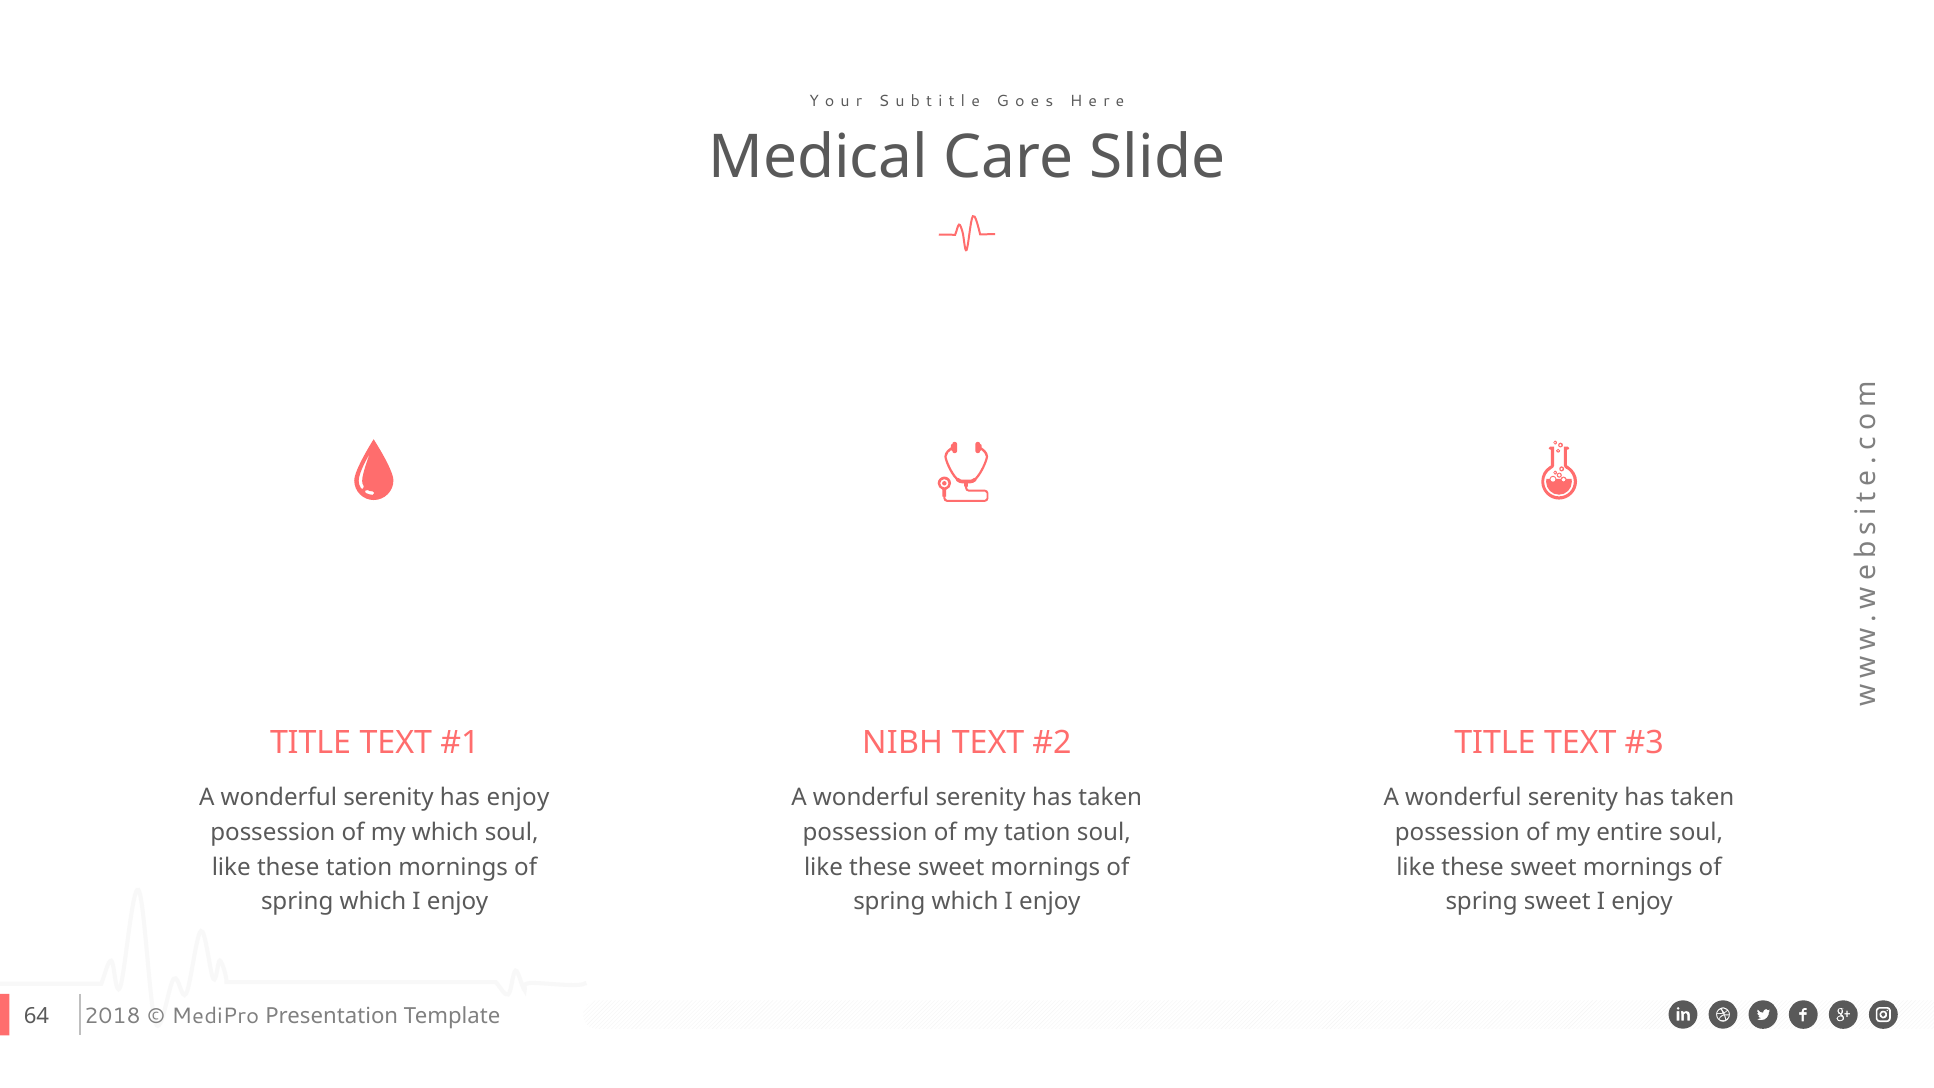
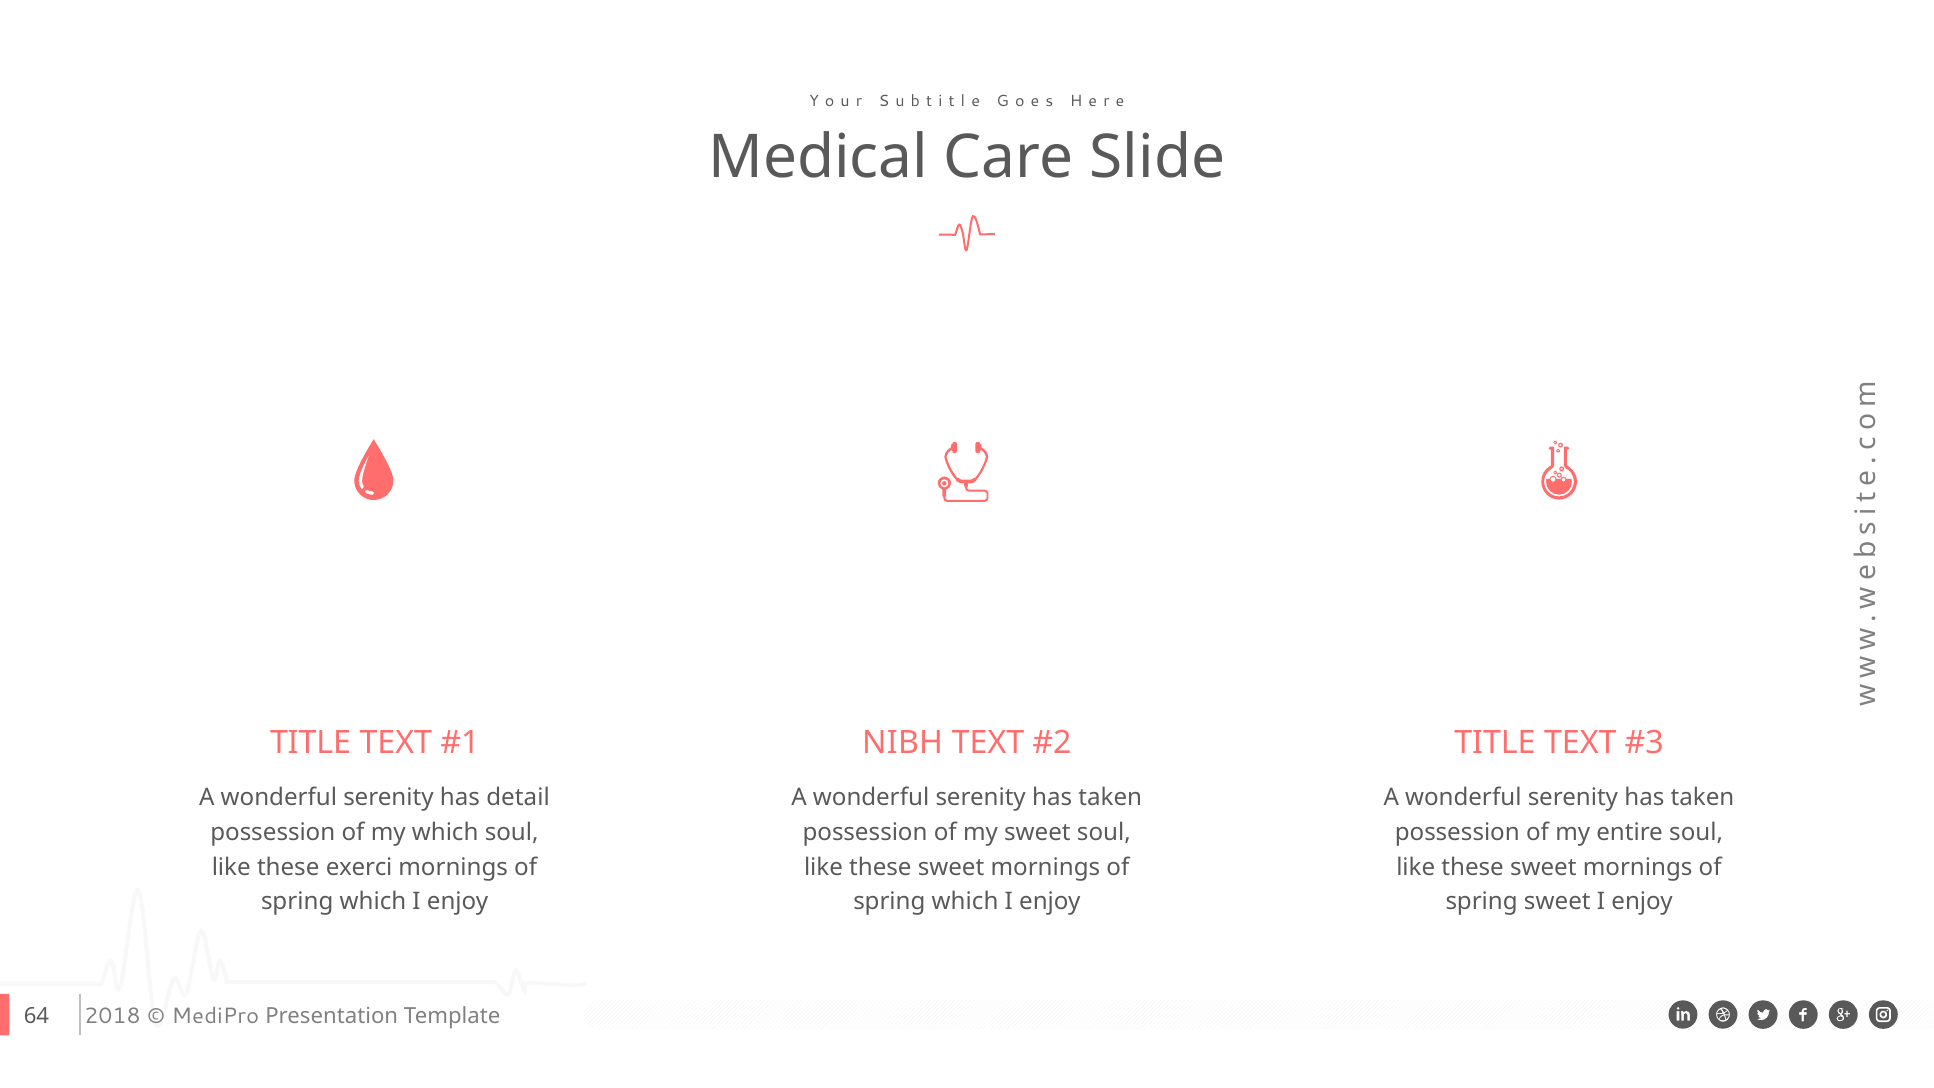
has enjoy: enjoy -> detail (518, 798)
my tation: tation -> sweet (1037, 832)
these tation: tation -> exerci (359, 867)
